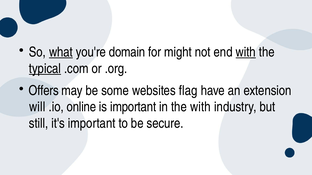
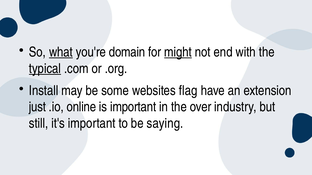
might underline: none -> present (178, 52)
with underline: present -> none (246, 52)
Offers: Offers -> Install (44, 91)
will: will -> just (37, 107)
the with: with -> over (201, 107)
secure: secure -> saying (165, 124)
